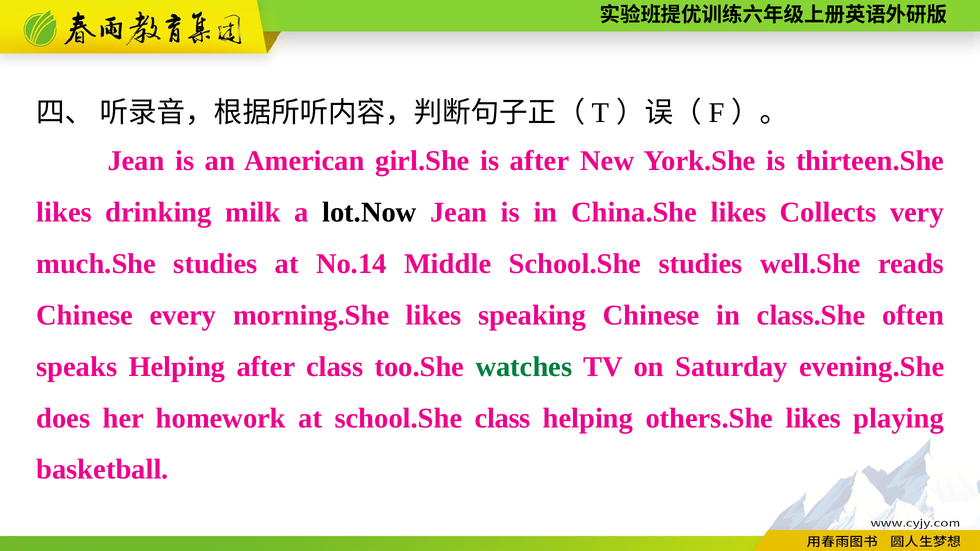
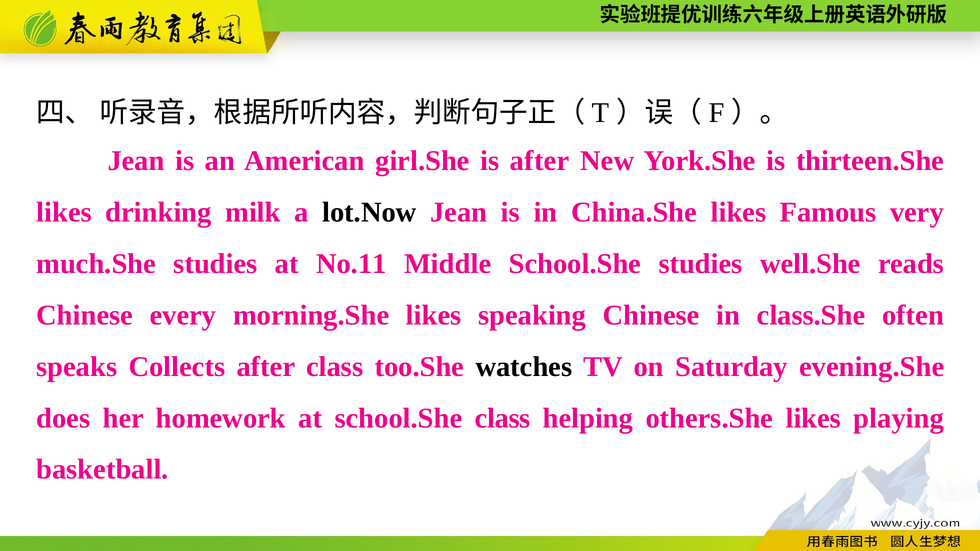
Collects: Collects -> Famous (828, 212)
No.14: No.14 -> No.11 (351, 264)
speaks Helping: Helping -> Collects (177, 367)
watches colour: green -> black (524, 367)
